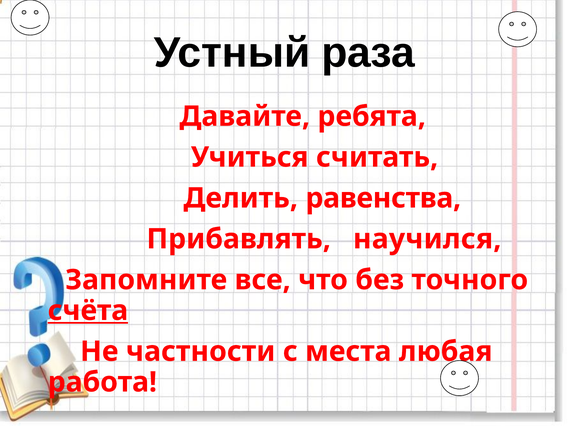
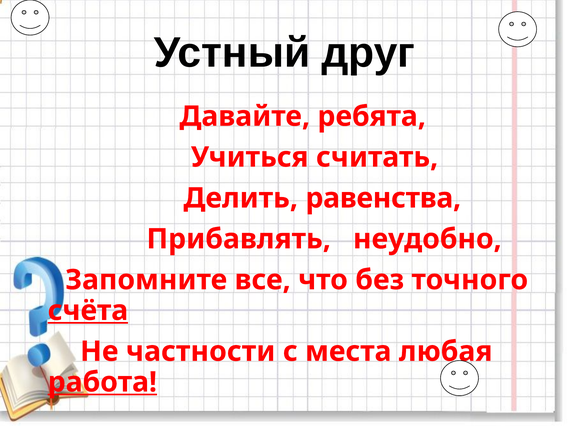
раза: раза -> друг (368, 53)
научился: научился -> неудобно (427, 239)
работа underline: none -> present (102, 382)
